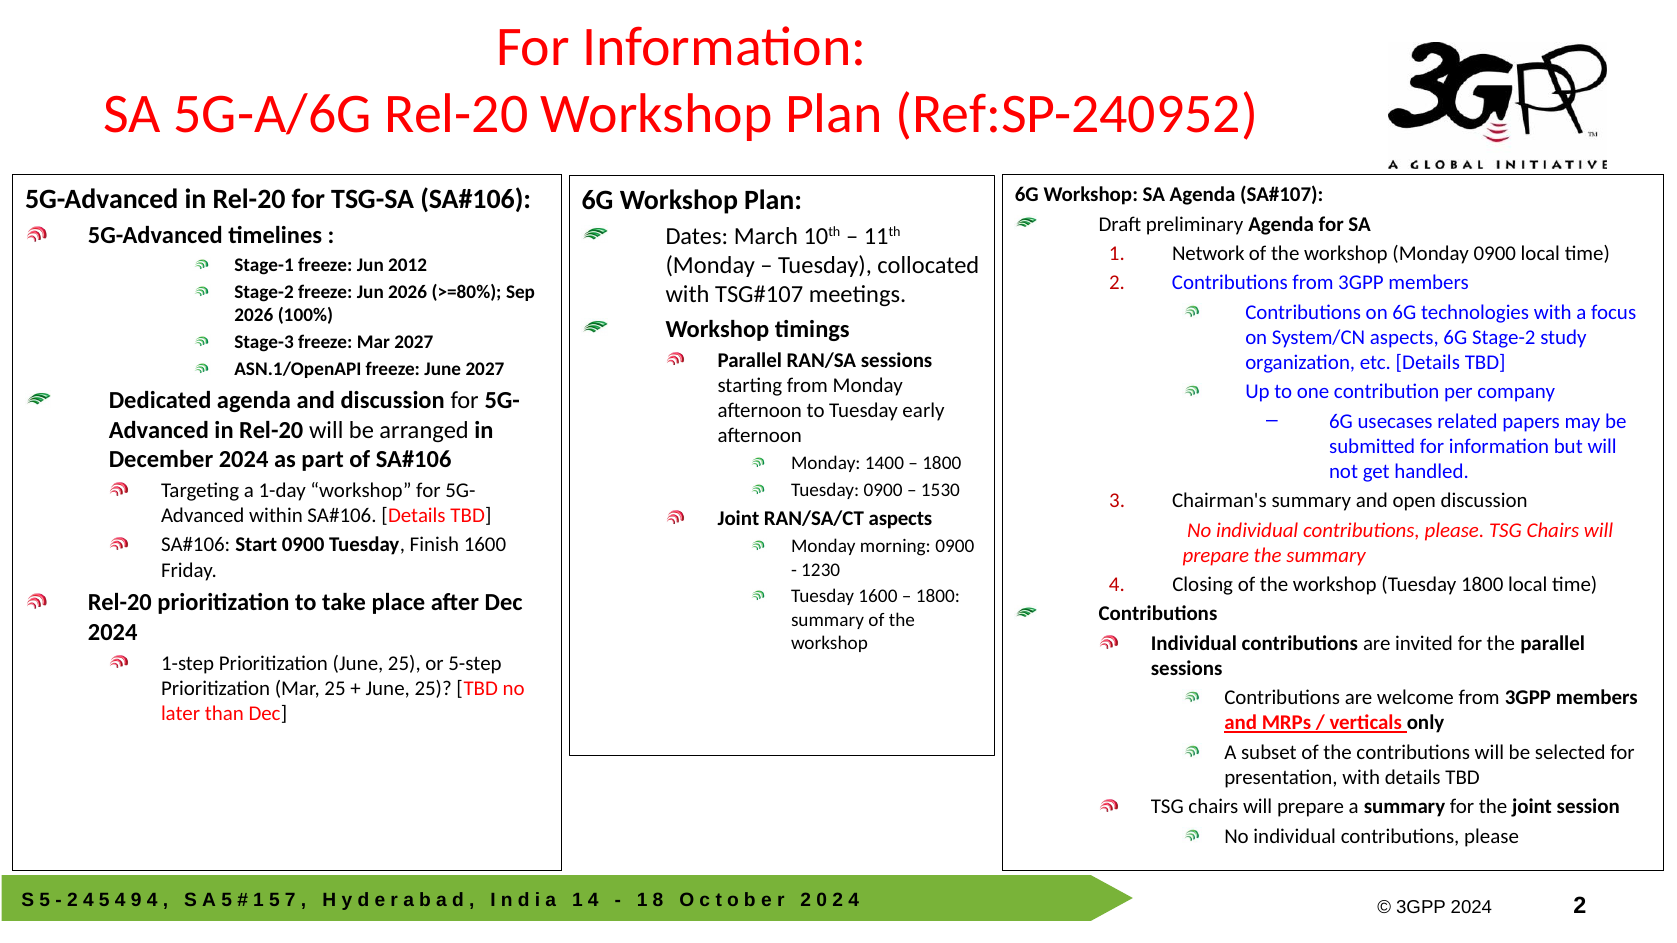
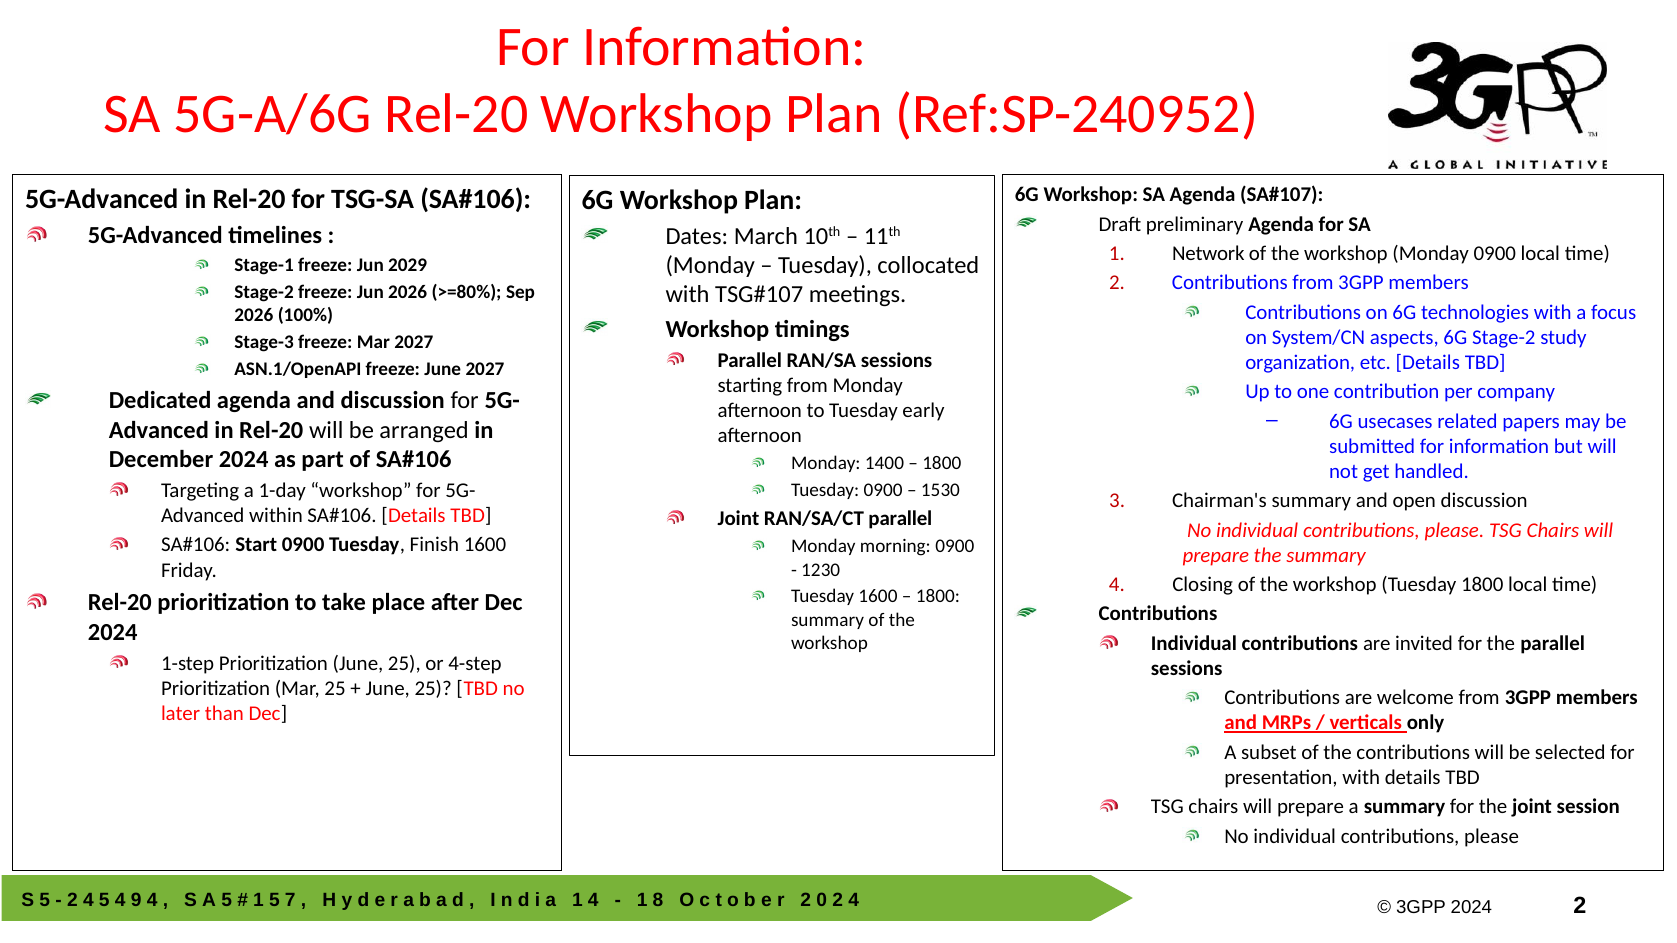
Jun 2012: 2012 -> 2029 (408, 265)
RAN/SA/CT aspects: aspects -> parallel (900, 519)
5-step: 5-step -> 4-step (475, 663)
